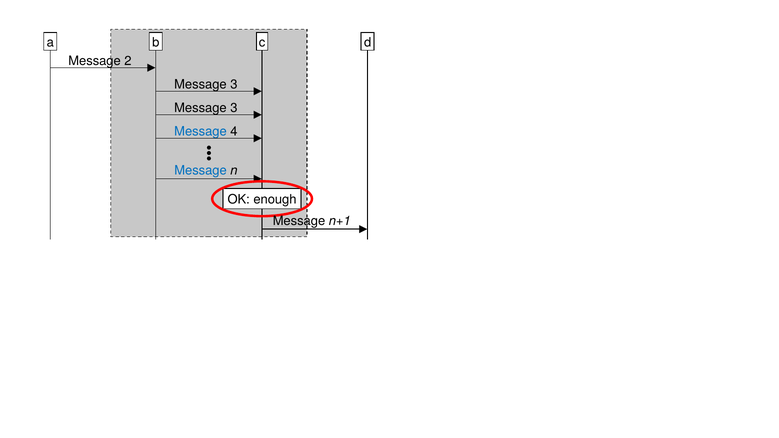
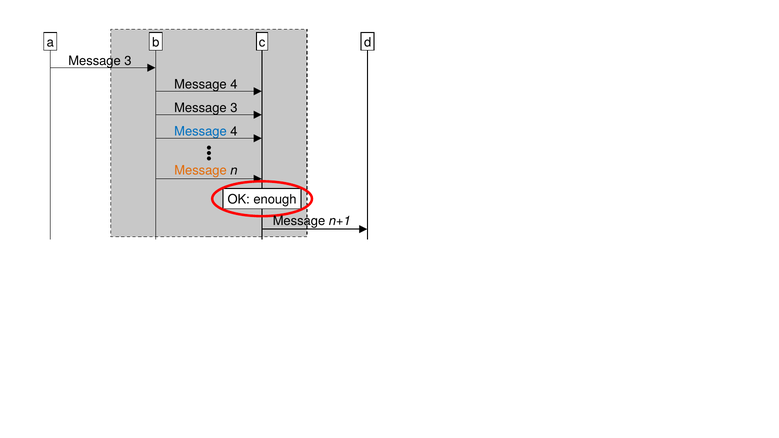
2: 2 -> 3 (128, 61)
3: 3 -> 4 (234, 84)
Message colour: blue -> orange (201, 171)
